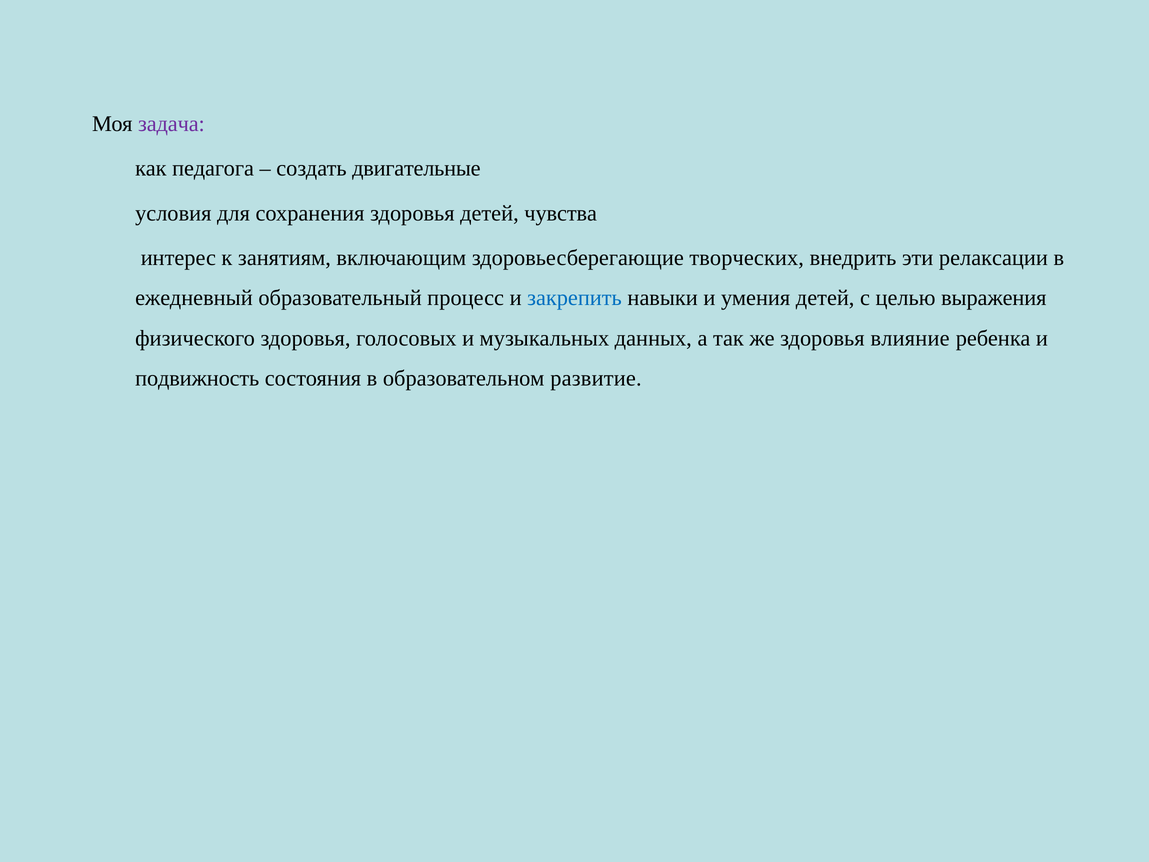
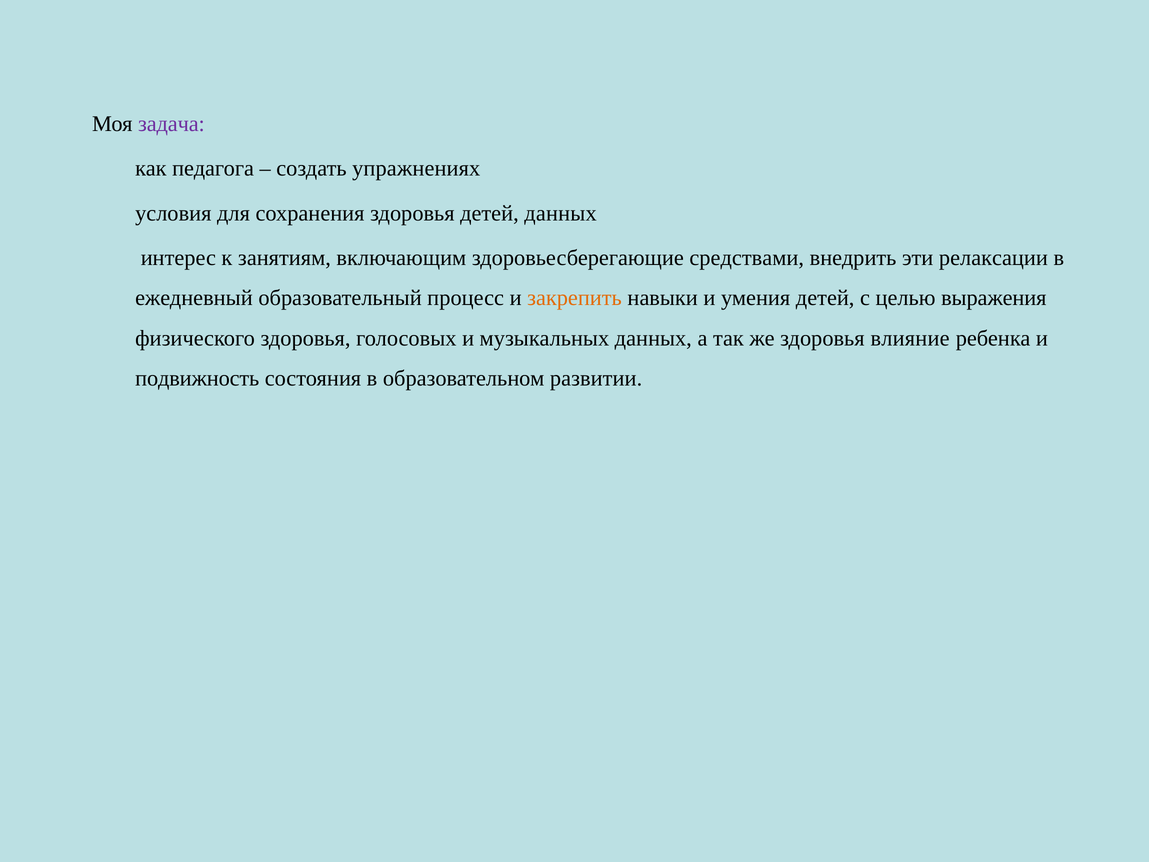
двигательные: двигательные -> упражнениях (416, 168)
детей чувства: чувства -> данных (561, 213)
творческих: творческих -> средствами (747, 258)
закрепить colour: blue -> orange (574, 298)
развитие: развитие -> развитии (596, 378)
